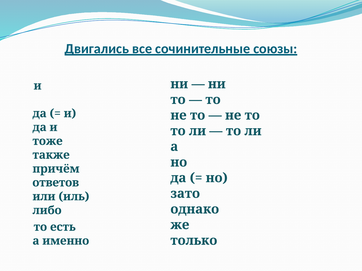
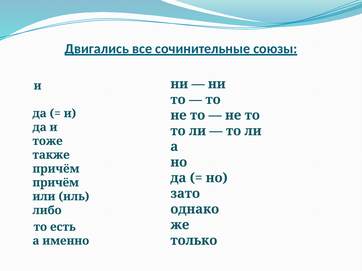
ответов: ответов -> причём (56, 183)
